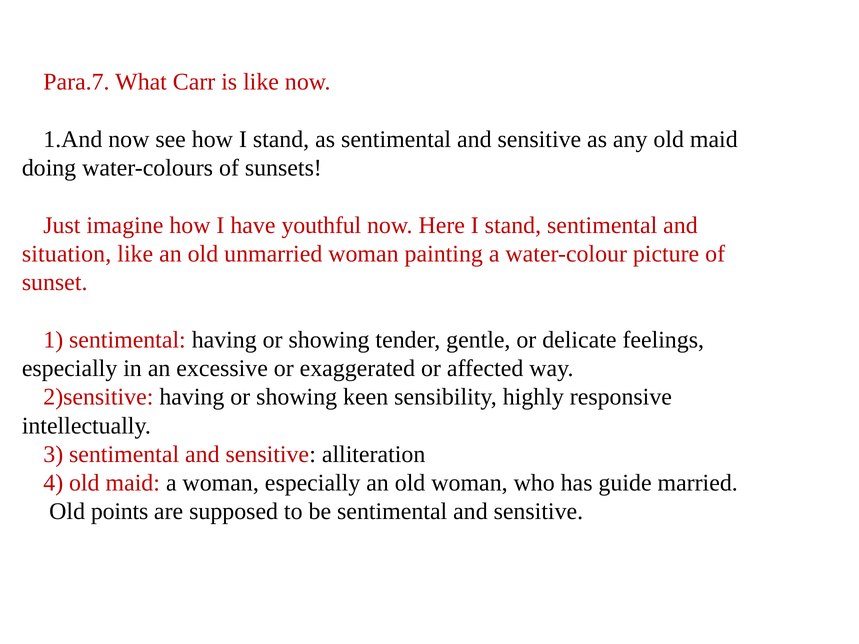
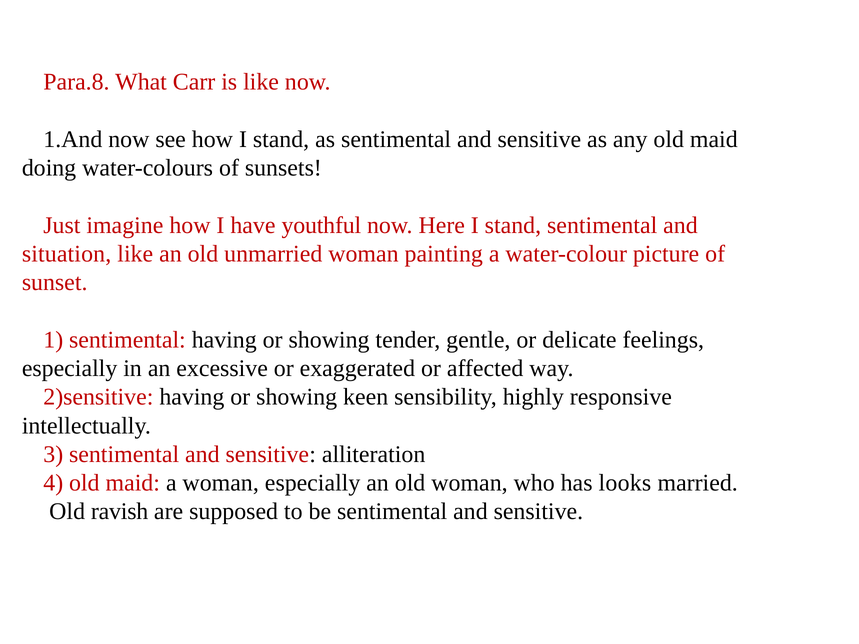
Para.7: Para.7 -> Para.8 (76, 82)
guide: guide -> looks (625, 483)
points: points -> ravish (120, 512)
